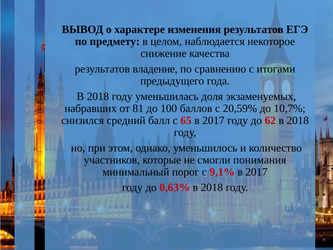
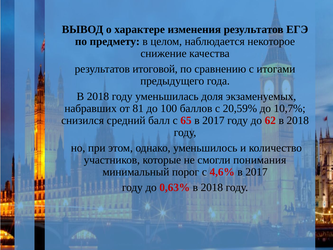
владение: владение -> итоговой (155, 69)
9,1%: 9,1% -> 4,6% (222, 172)
